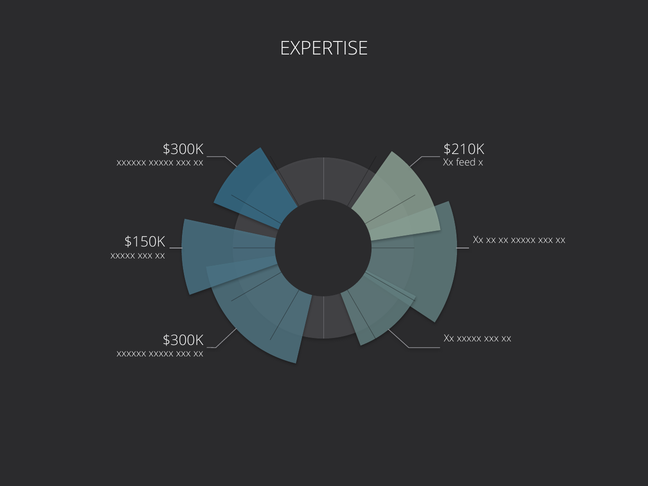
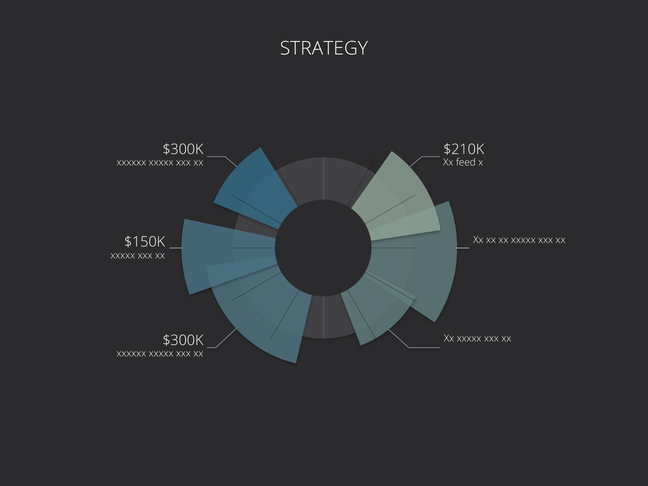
EXPERTISE: EXPERTISE -> STRATEGY (324, 48)
